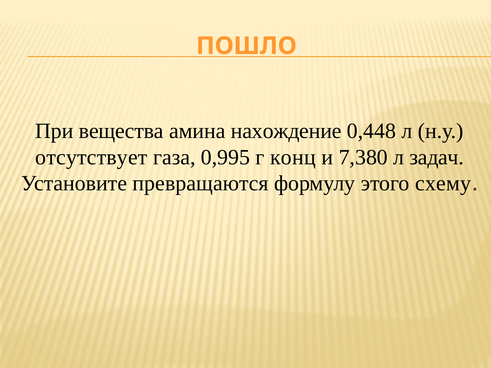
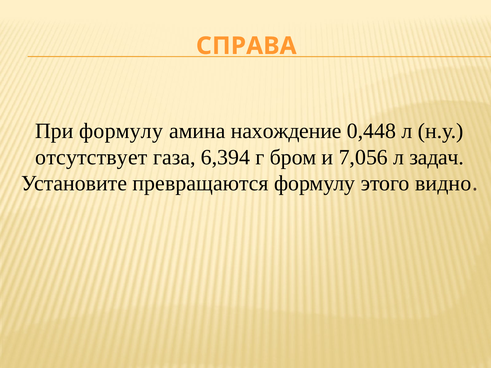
ПОШЛО: ПОШЛО -> СПРАВА (246, 46)
При вещества: вещества -> формулу (121, 131)
0,995: 0,995 -> 6,394 (226, 157)
конц: конц -> бром (293, 157)
7,380: 7,380 -> 7,056 (363, 157)
схему: схему -> видно (443, 183)
